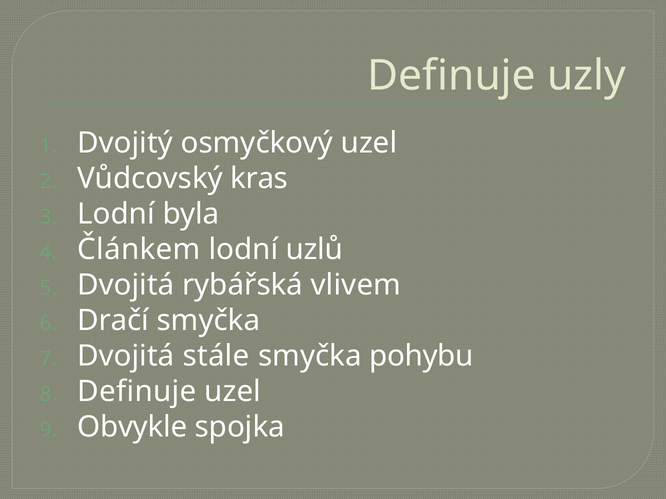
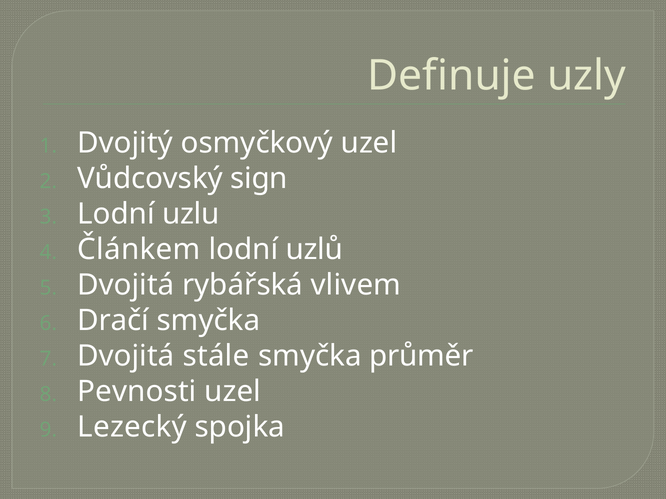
kras: kras -> sign (259, 179)
byla: byla -> uzlu (191, 214)
pohybu: pohybu -> průměr (421, 356)
Definuje: Definuje -> Pevnosti (137, 392)
Obvykle: Obvykle -> Lezecký (132, 427)
